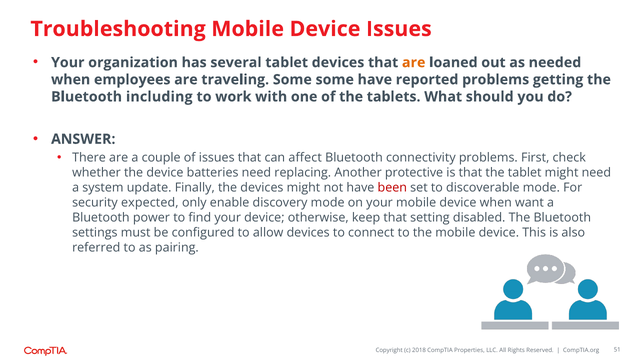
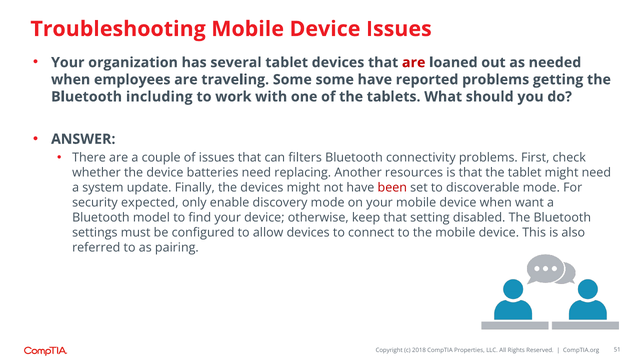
are colour: orange -> red (414, 63)
affect: affect -> filters (305, 158)
protective: protective -> resources (414, 173)
power: power -> model (151, 218)
